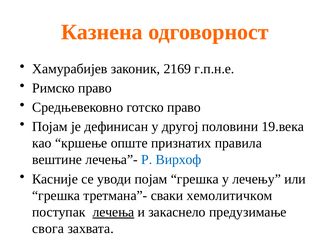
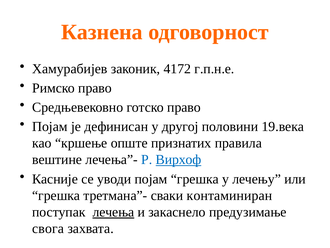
2169: 2169 -> 4172 (177, 69)
Вирхоф underline: none -> present (179, 159)
хемолитичком: хемолитичком -> контаминиран (229, 195)
